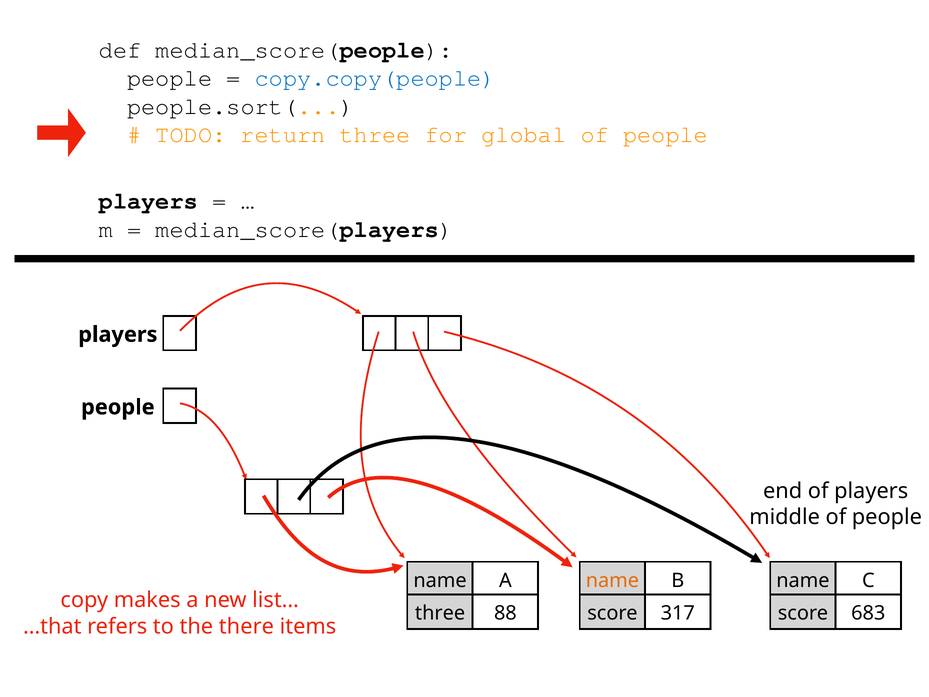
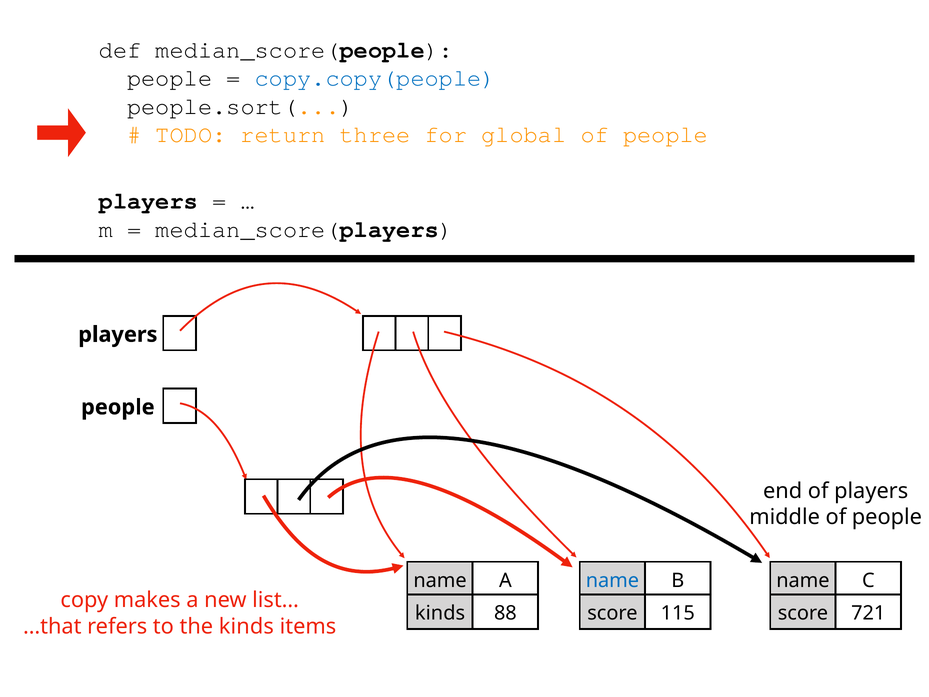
name colour: orange -> blue (612, 580)
three: three -> kinds (440, 613)
317: 317 -> 115 (678, 613)
683: 683 -> 721 (868, 613)
the there: there -> kinds (246, 626)
